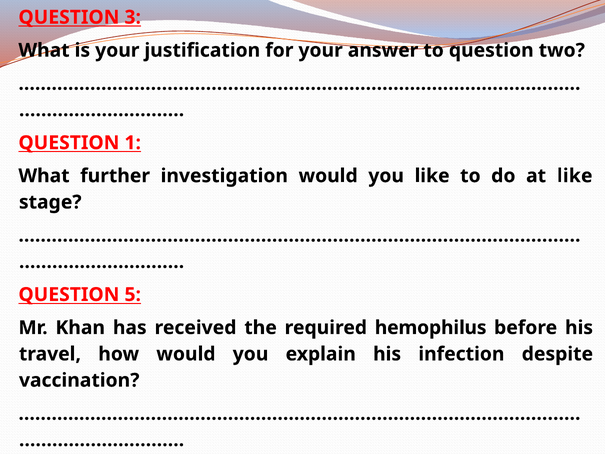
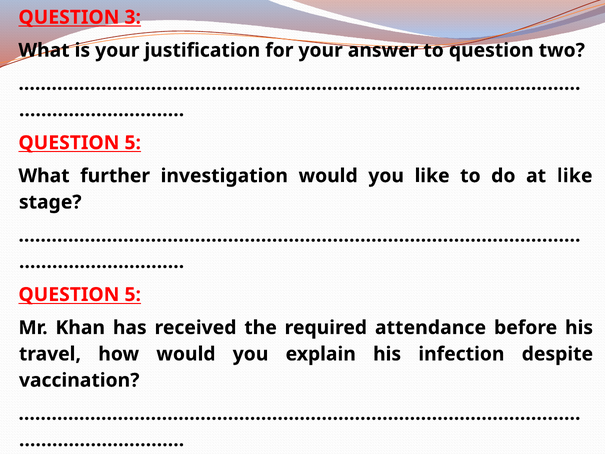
1: 1 -> 5 (133, 143)
hemophilus: hemophilus -> attendance (431, 327)
